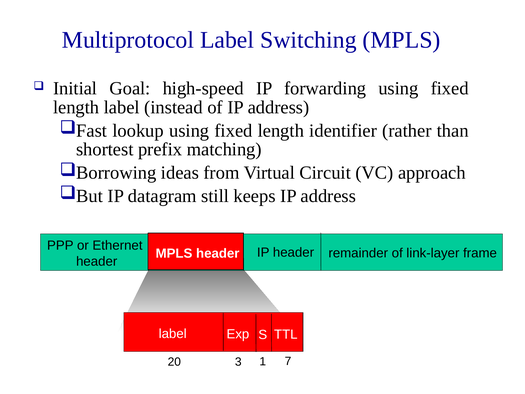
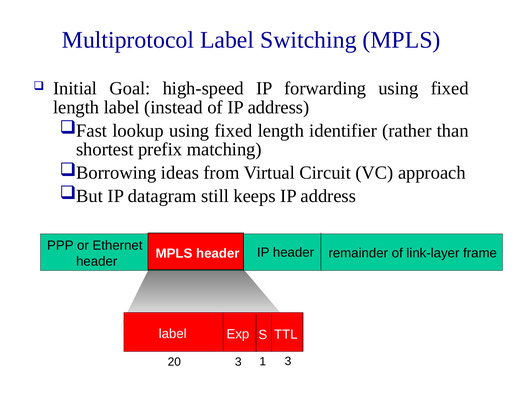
1 7: 7 -> 3 (288, 361)
